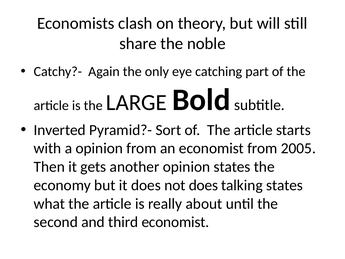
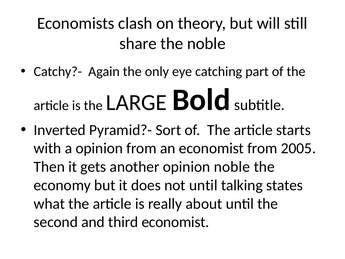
opinion states: states -> noble (232, 167)
not does: does -> until (203, 185)
